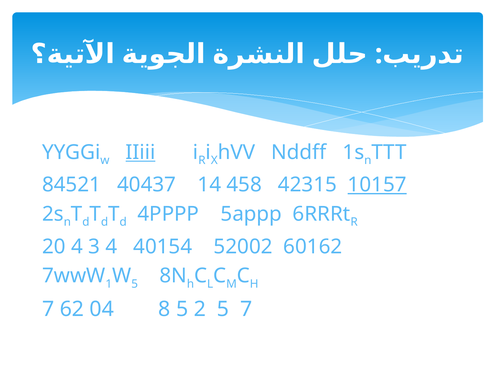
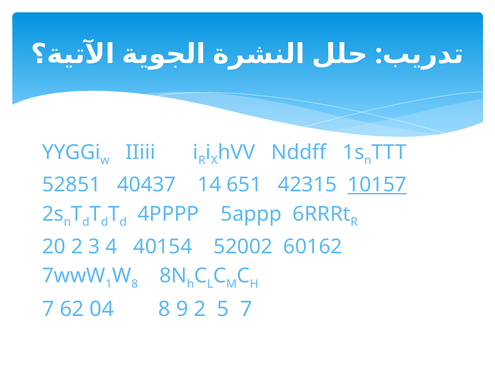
IIiii underline: present -> none (141, 152)
84521: 84521 -> 52851 (72, 185)
458: 458 -> 651 (244, 185)
20 4: 4 -> 2 (77, 247)
5: 5 -> 8 (135, 284)
8 5: 5 -> 9 (182, 309)
